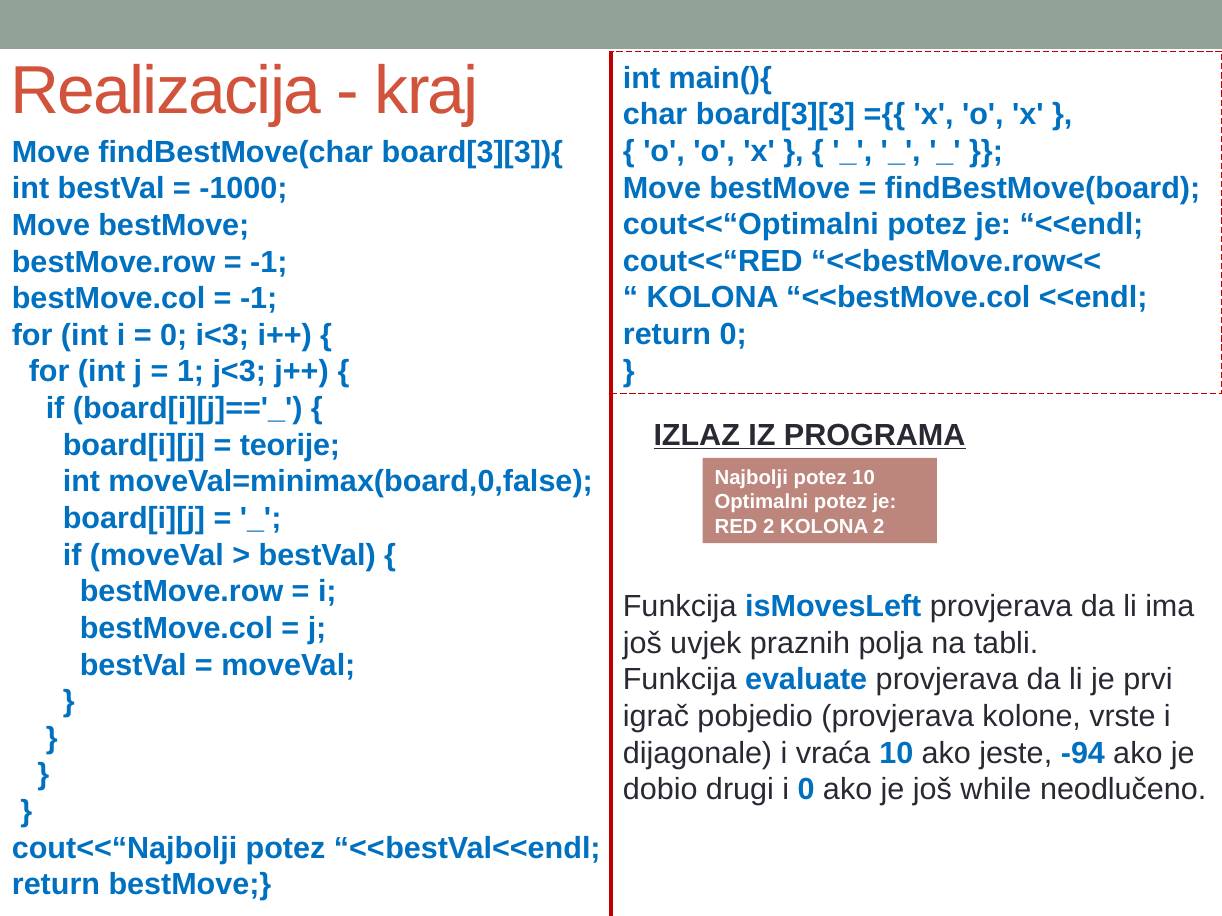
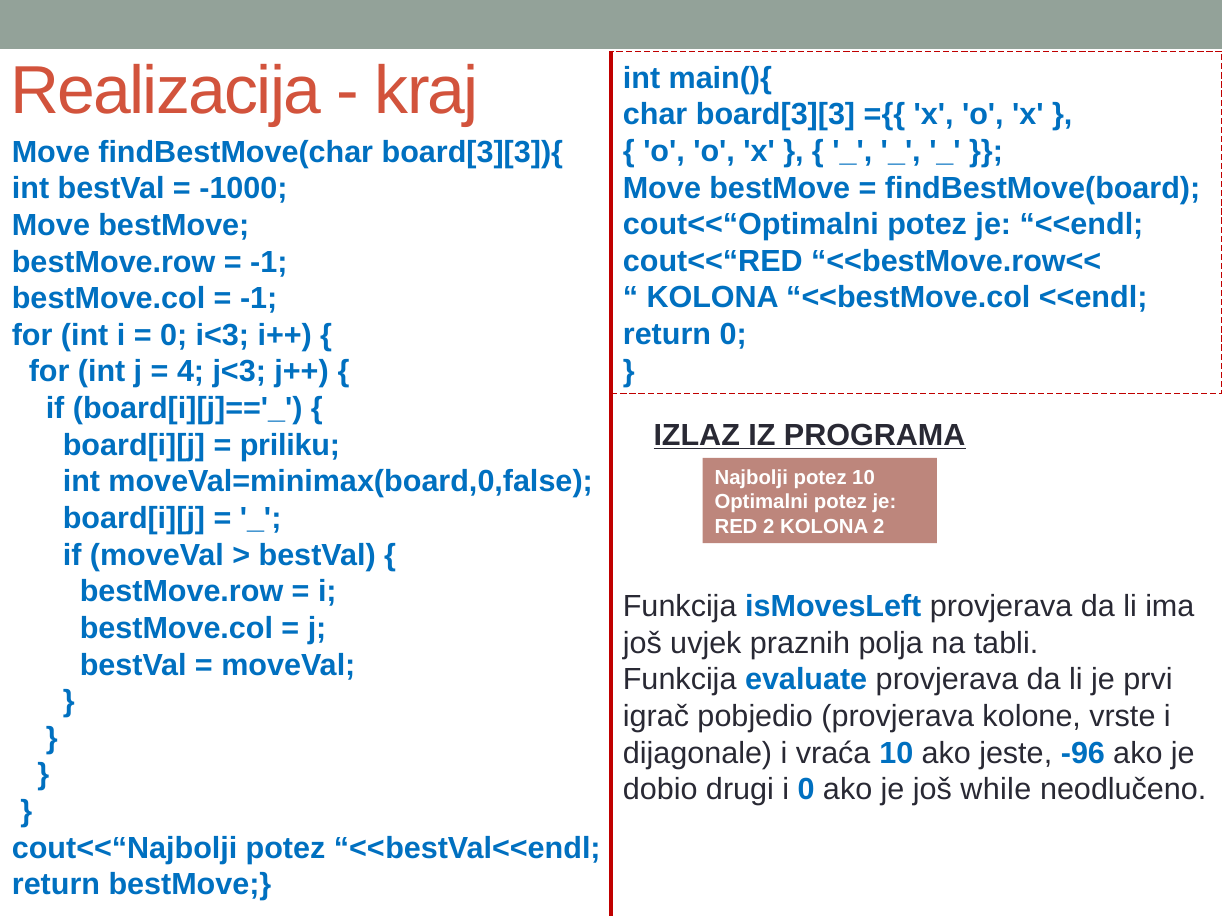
1: 1 -> 4 (191, 372)
teorije: teorije -> priliku (290, 445)
-94: -94 -> -96 (1083, 754)
